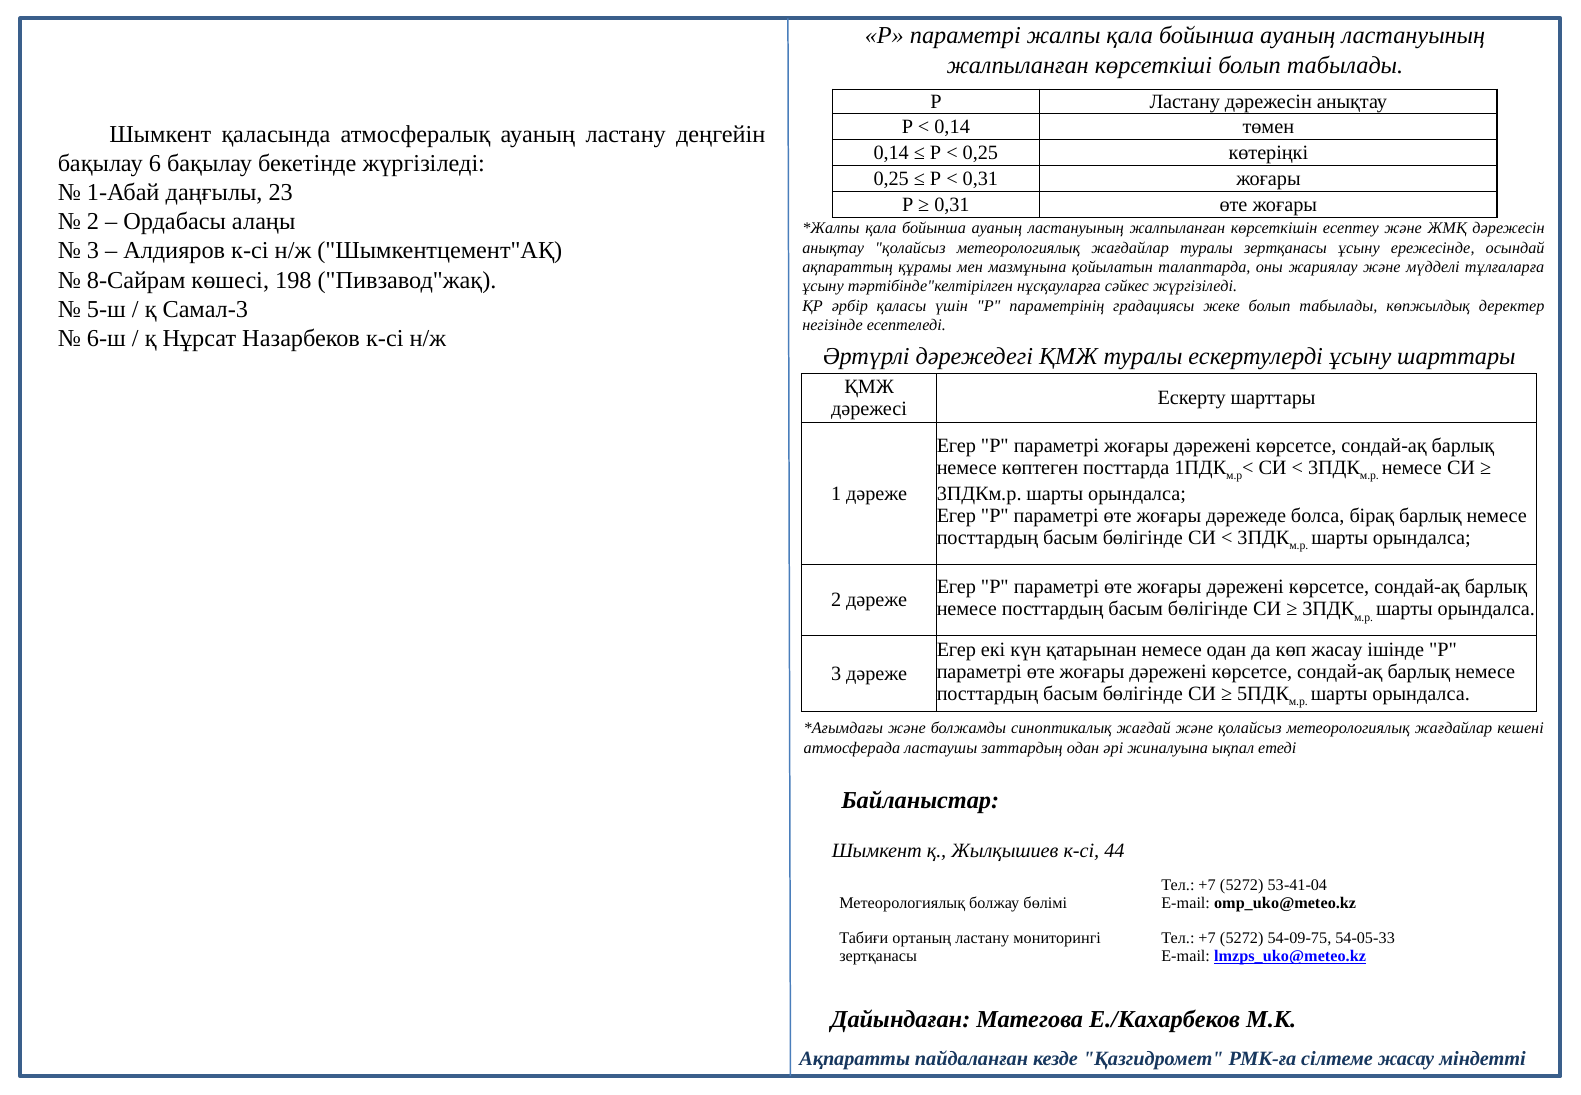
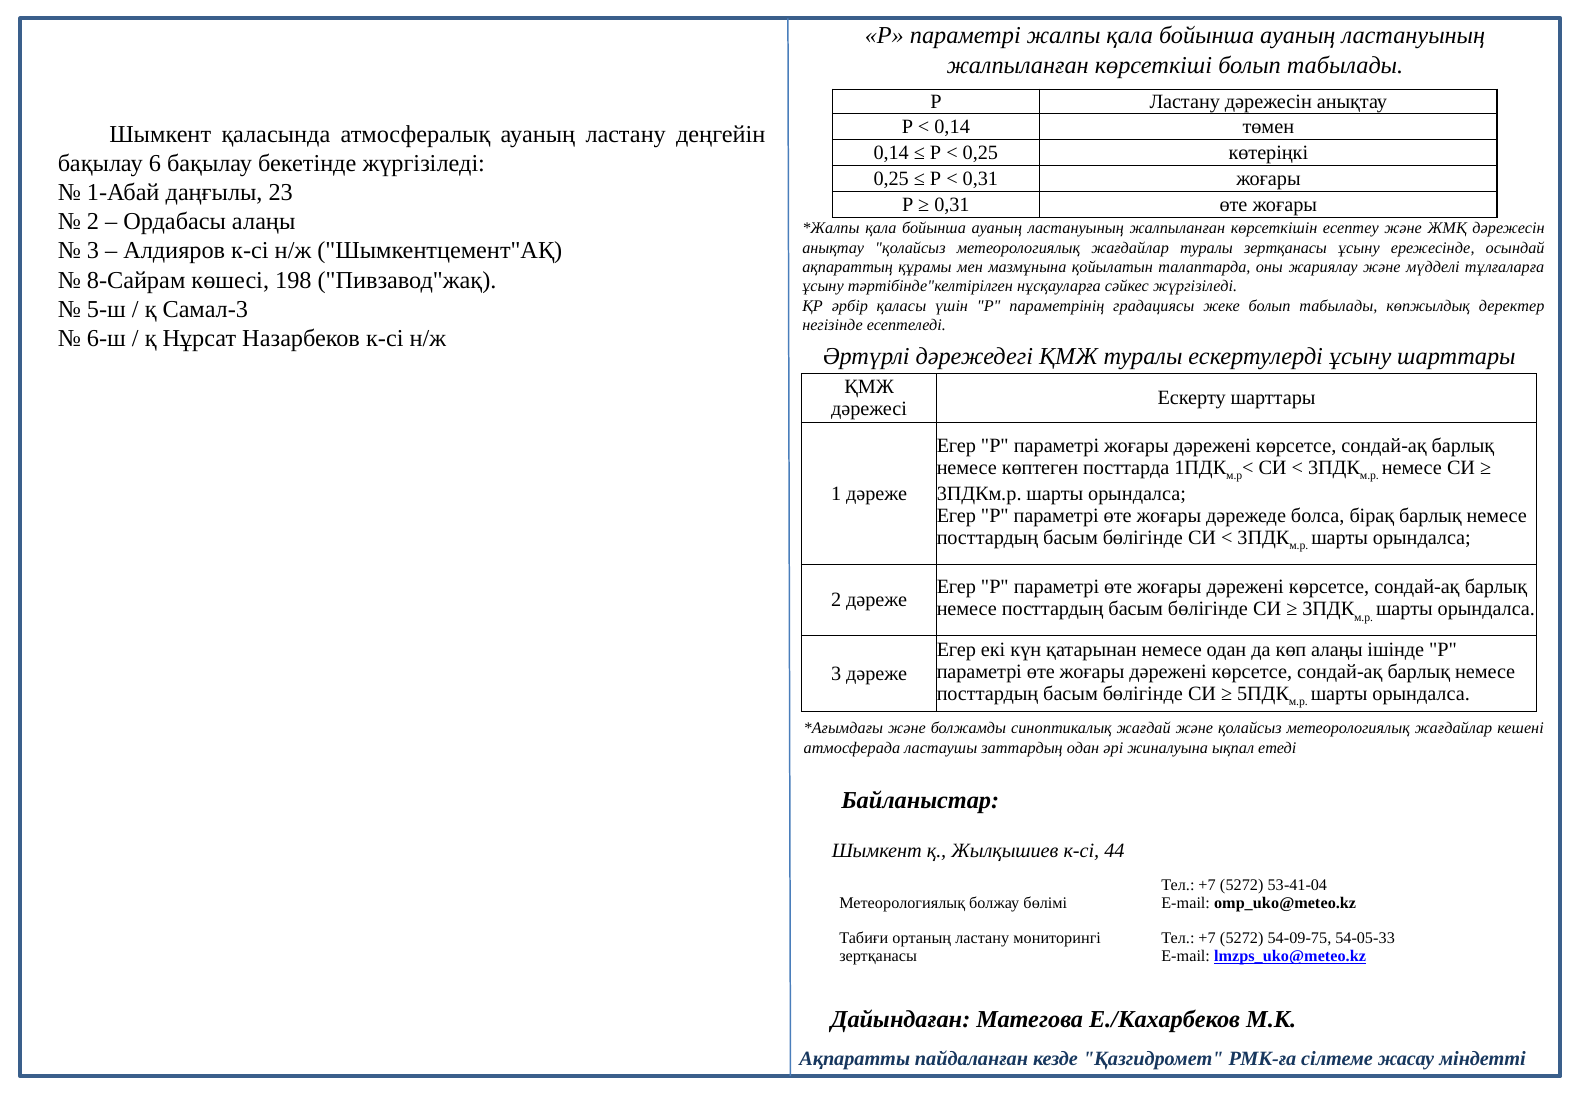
көп жасау: жасау -> алаңы (1337, 649)
